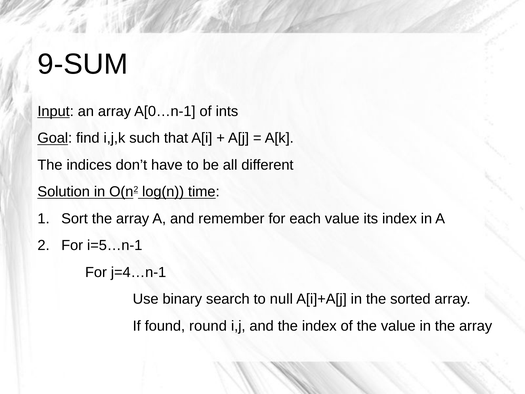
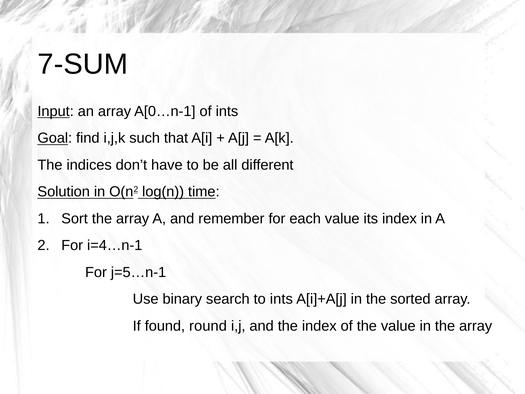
9-SUM: 9-SUM -> 7-SUM (83, 64)
i=5…n-1: i=5…n-1 -> i=4…n-1 (115, 245)
j=4…n-1: j=4…n-1 -> j=5…n-1 (139, 272)
to null: null -> ints (281, 299)
